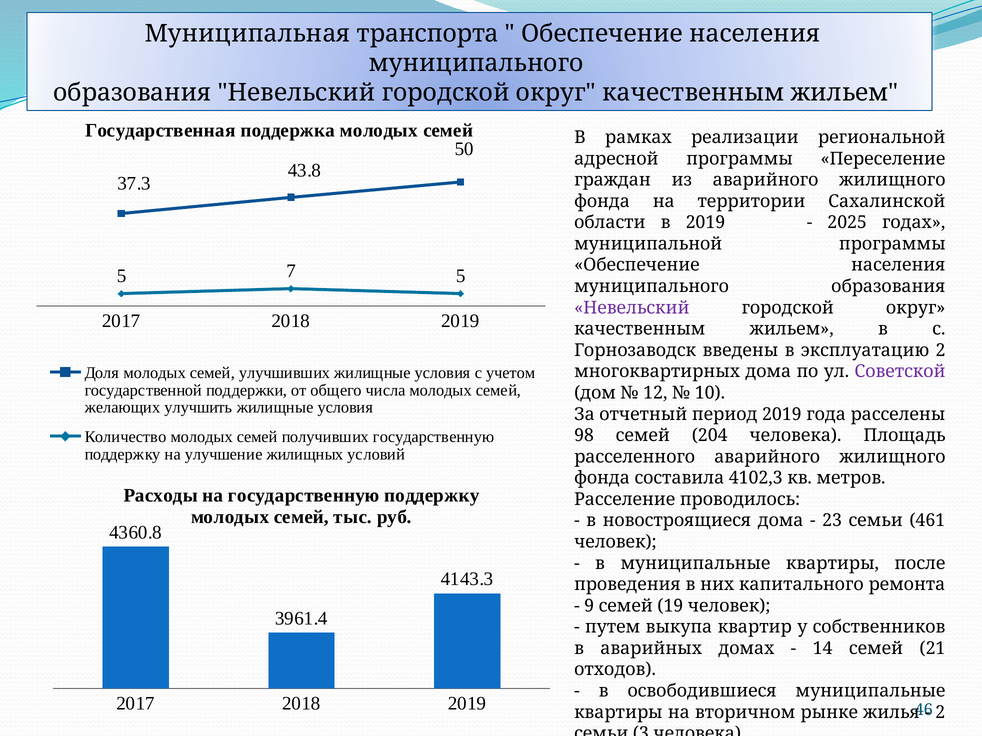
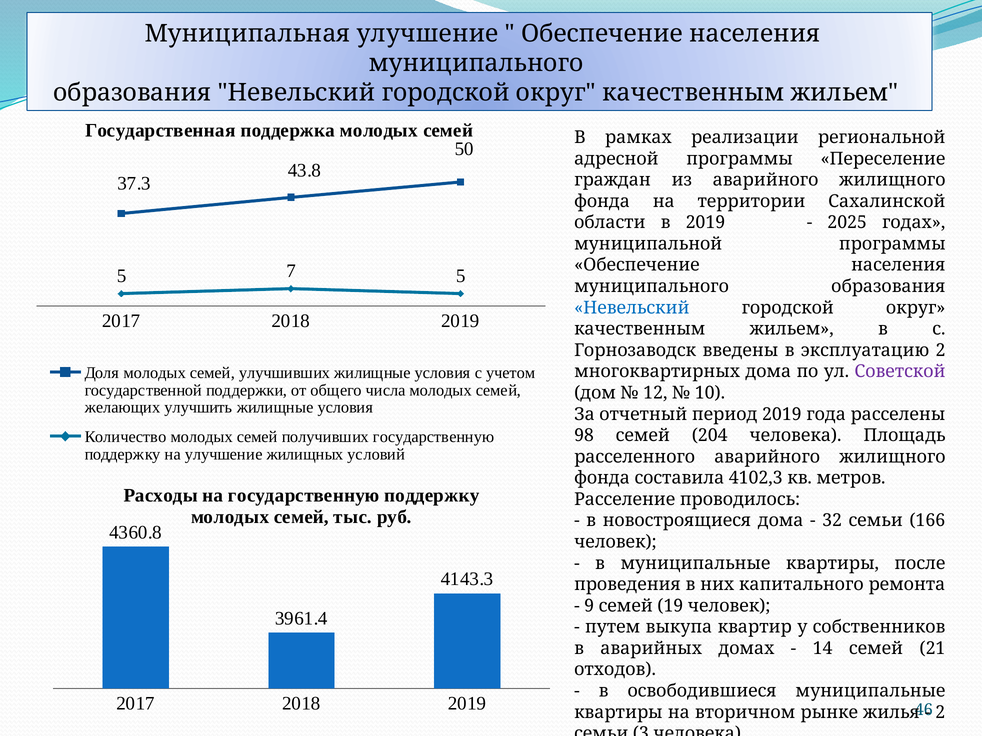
Муниципальная транспорта: транспорта -> улучшение (428, 34)
Невельский colour: purple -> blue (632, 308)
23: 23 -> 32 (832, 521)
461: 461 -> 166 (927, 521)
